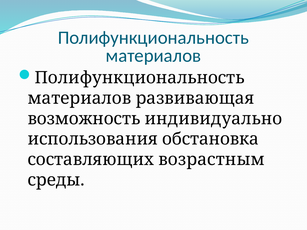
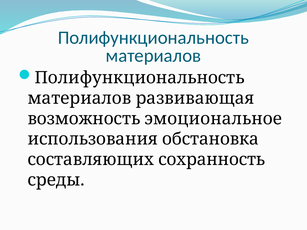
индивидуально: индивидуально -> эмоциональное (213, 119)
возрастным: возрастным -> сохранность (212, 160)
